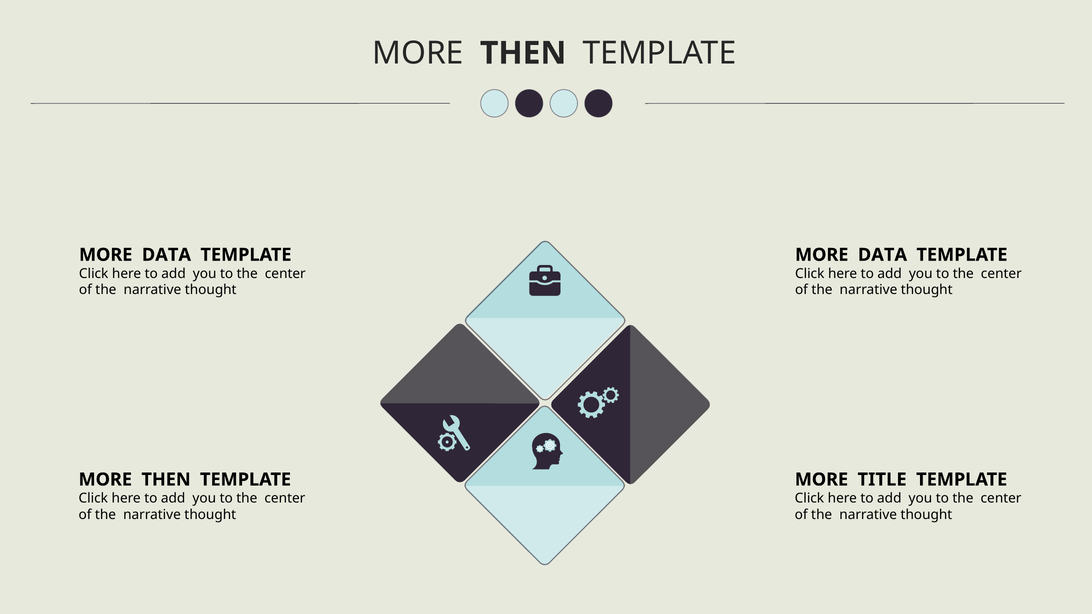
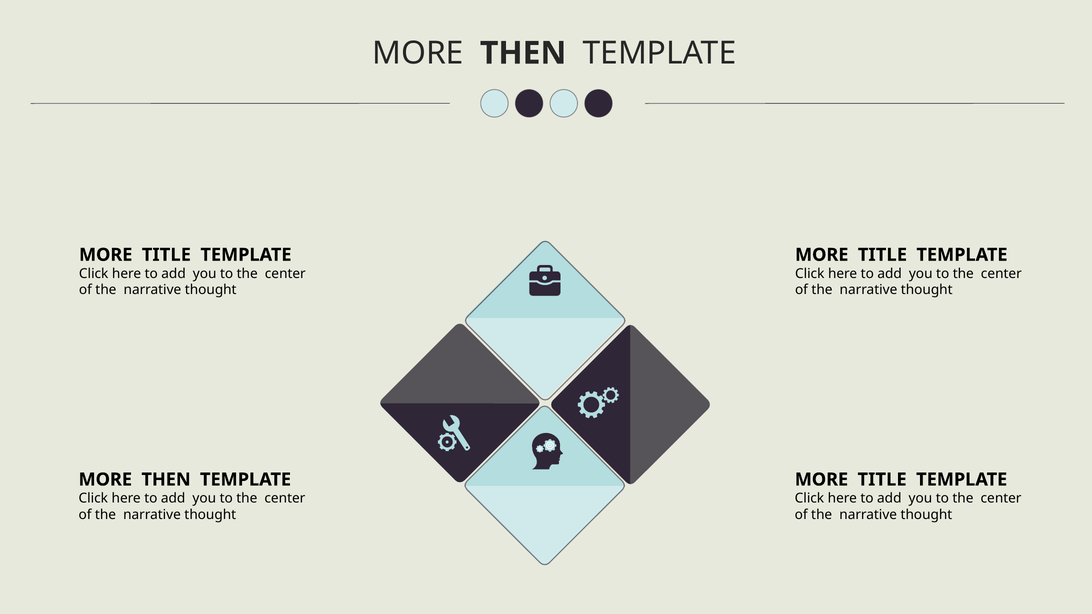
DATA: DATA -> TITLE (166, 255)
DATA: DATA -> TITLE (882, 255)
